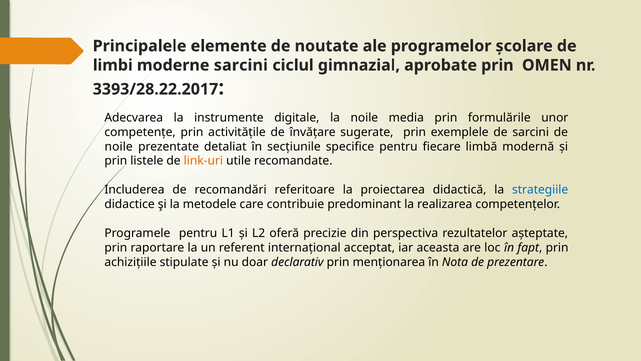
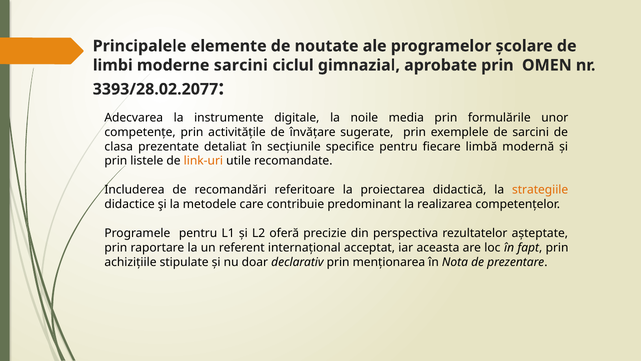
3393/28.22.2017: 3393/28.22.2017 -> 3393/28.02.2077 (155, 89)
noile: noile -> clasa (119, 146)
strategiile colour: blue -> orange (540, 190)
